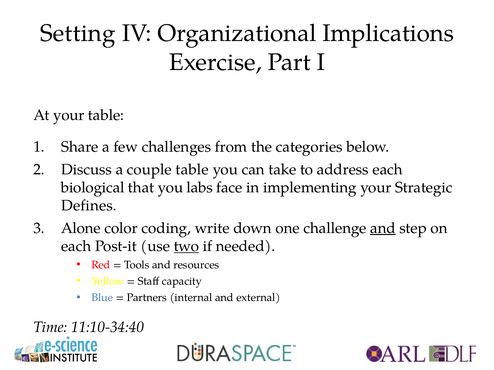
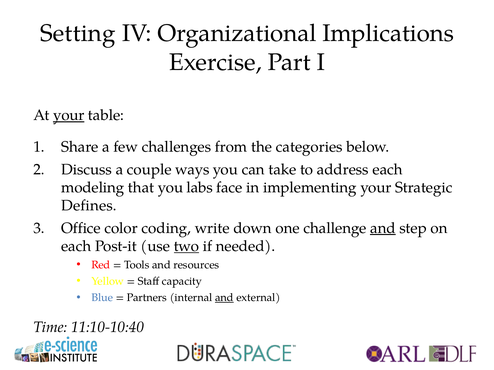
your underline: none -> present (69, 116)
couple table: table -> ways (192, 170)
biological: biological -> modeling (93, 188)
Alone: Alone -> Office (81, 228)
and underline: none -> present (224, 298)
11:10-34:40: 11:10-34:40 -> 11:10-10:40 (108, 328)
